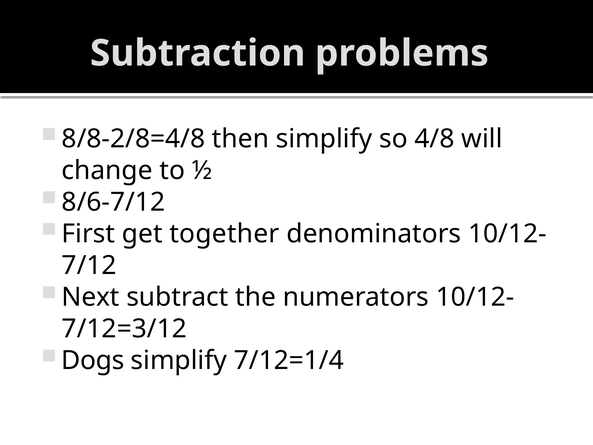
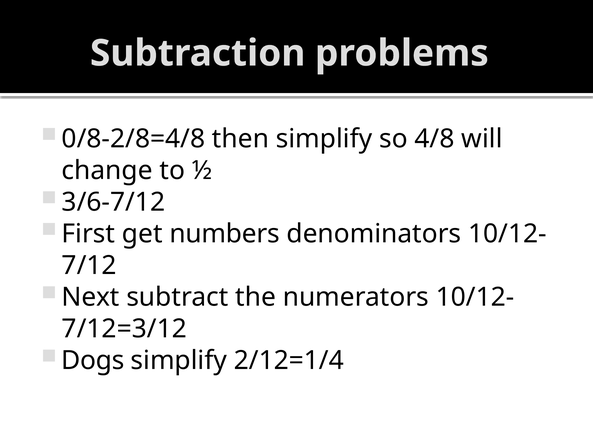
8/8-2/8=4/8: 8/8-2/8=4/8 -> 0/8-2/8=4/8 (133, 139)
8/6-7/12: 8/6-7/12 -> 3/6-7/12 (113, 202)
together: together -> numbers (225, 234)
7/12=1/4: 7/12=1/4 -> 2/12=1/4 (289, 360)
